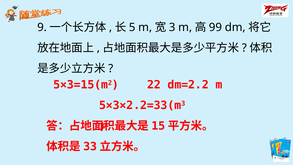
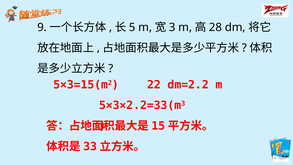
99: 99 -> 28 (215, 27)
